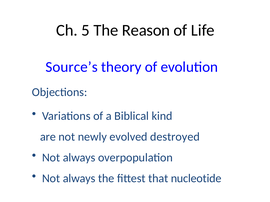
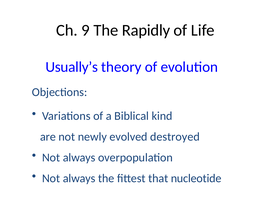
5: 5 -> 9 (86, 30)
Reason: Reason -> Rapidly (146, 30)
Source’s: Source’s -> Usually’s (72, 67)
